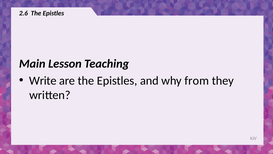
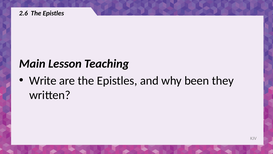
from: from -> been (197, 81)
